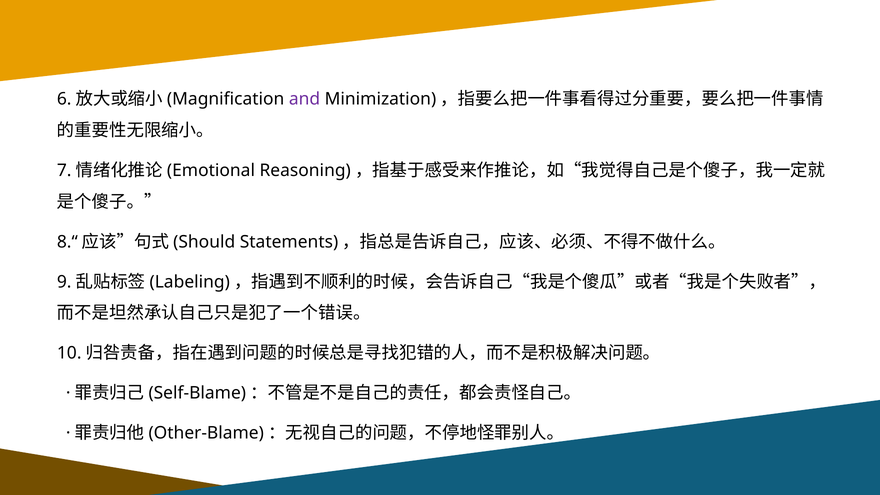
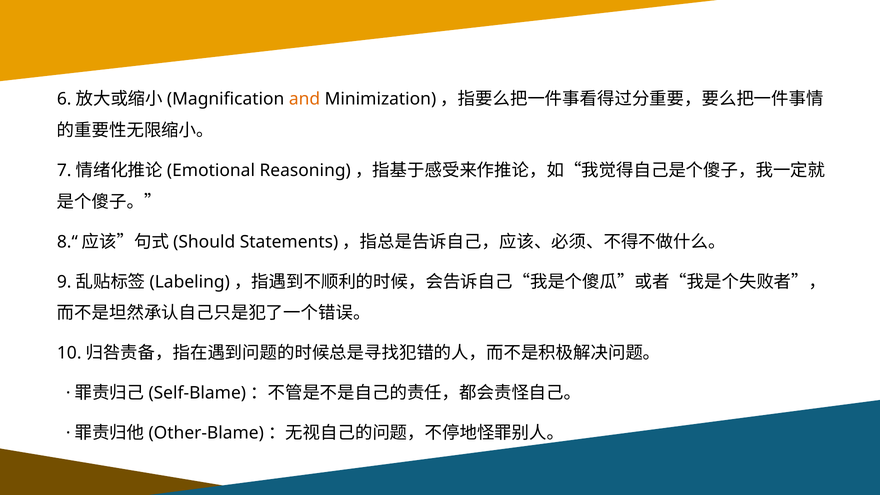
and colour: purple -> orange (305, 99)
